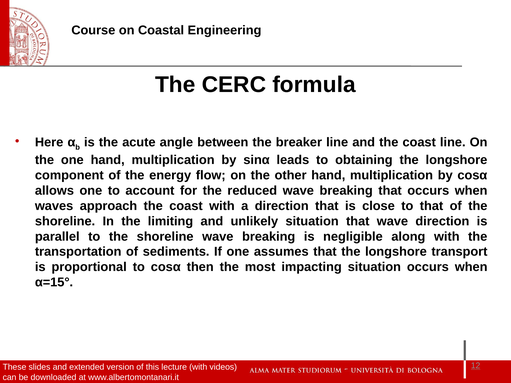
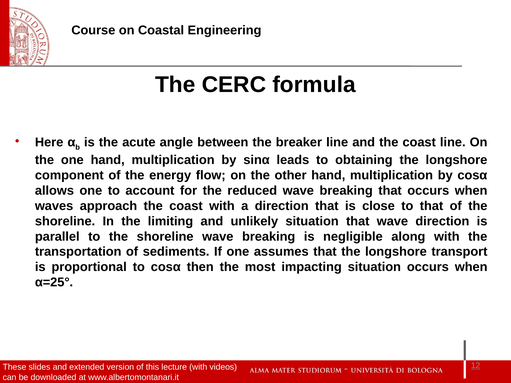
α=15°: α=15° -> α=25° (54, 283)
